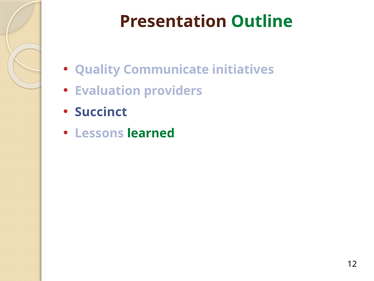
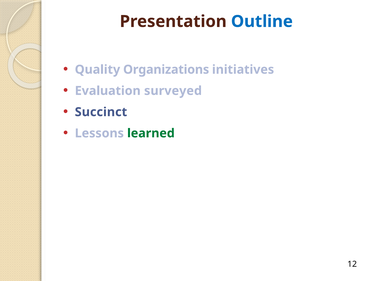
Outline colour: green -> blue (262, 21)
Communicate: Communicate -> Organizations (166, 69)
providers: providers -> surveyed (173, 91)
